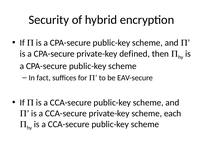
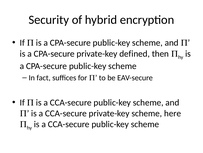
each: each -> here (173, 113)
